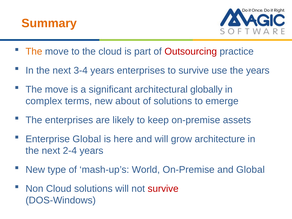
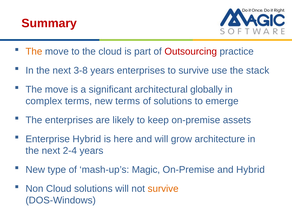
Summary colour: orange -> red (49, 23)
3-4: 3-4 -> 3-8 (81, 70)
the years: years -> stack (258, 70)
new about: about -> terms (128, 101)
Enterprise Global: Global -> Hybrid (87, 139)
World: World -> Magic (146, 170)
and Global: Global -> Hybrid (250, 170)
survive colour: red -> orange (163, 189)
